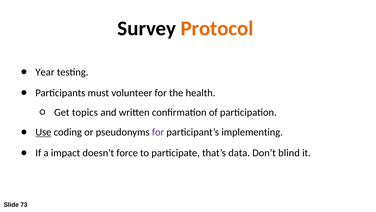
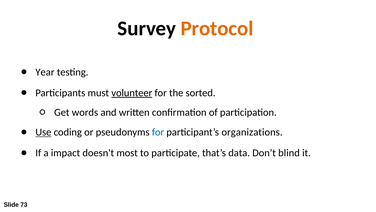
volunteer underline: none -> present (132, 93)
health: health -> sorted (201, 93)
topics: topics -> words (85, 112)
for colour: purple -> blue (158, 132)
implementing: implementing -> organizations (252, 132)
force: force -> most (127, 153)
